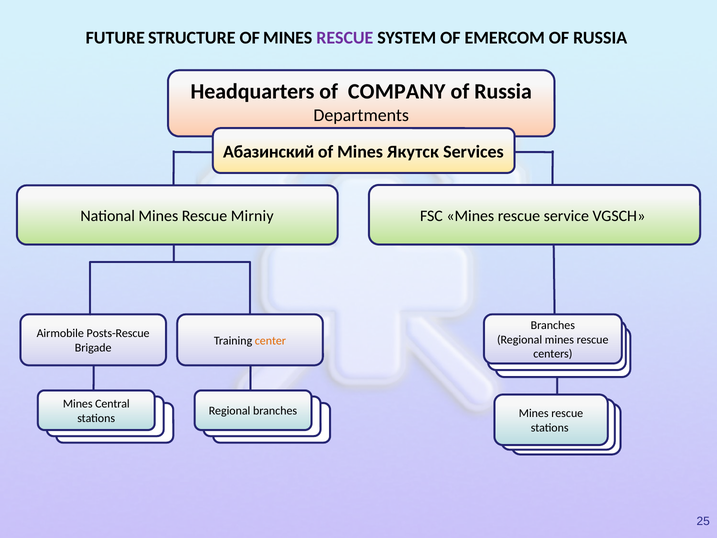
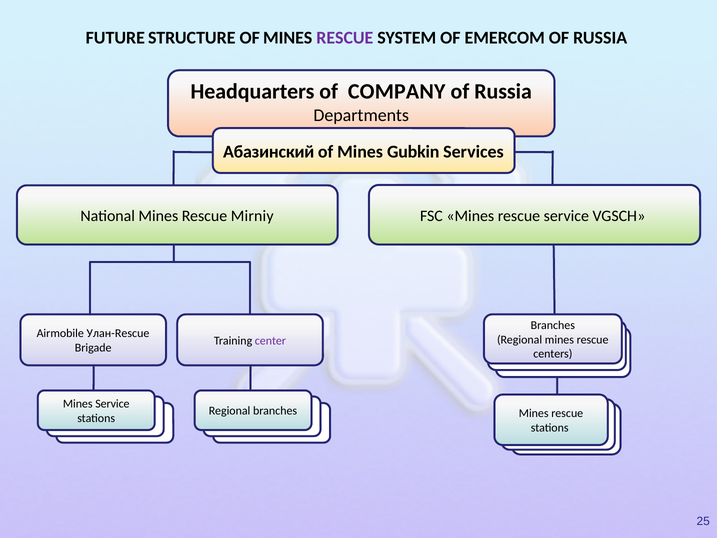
Якутск: Якутск -> Gubkin (413, 152)
Posts-Rescue: Posts-Rescue -> Улан-Rescue (118, 333)
center colour: orange -> purple (270, 340)
Mines Central: Central -> Service (112, 404)
